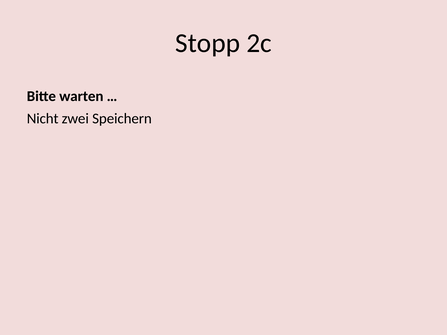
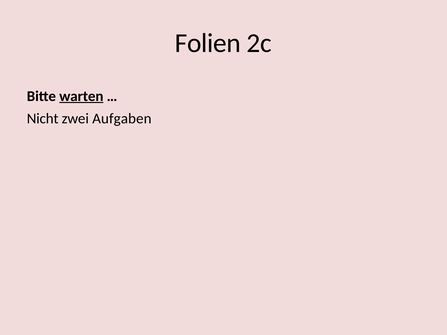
Stopp: Stopp -> Folien (208, 43)
warten underline: none -> present (81, 96)
Speichern: Speichern -> Aufgaben (122, 119)
